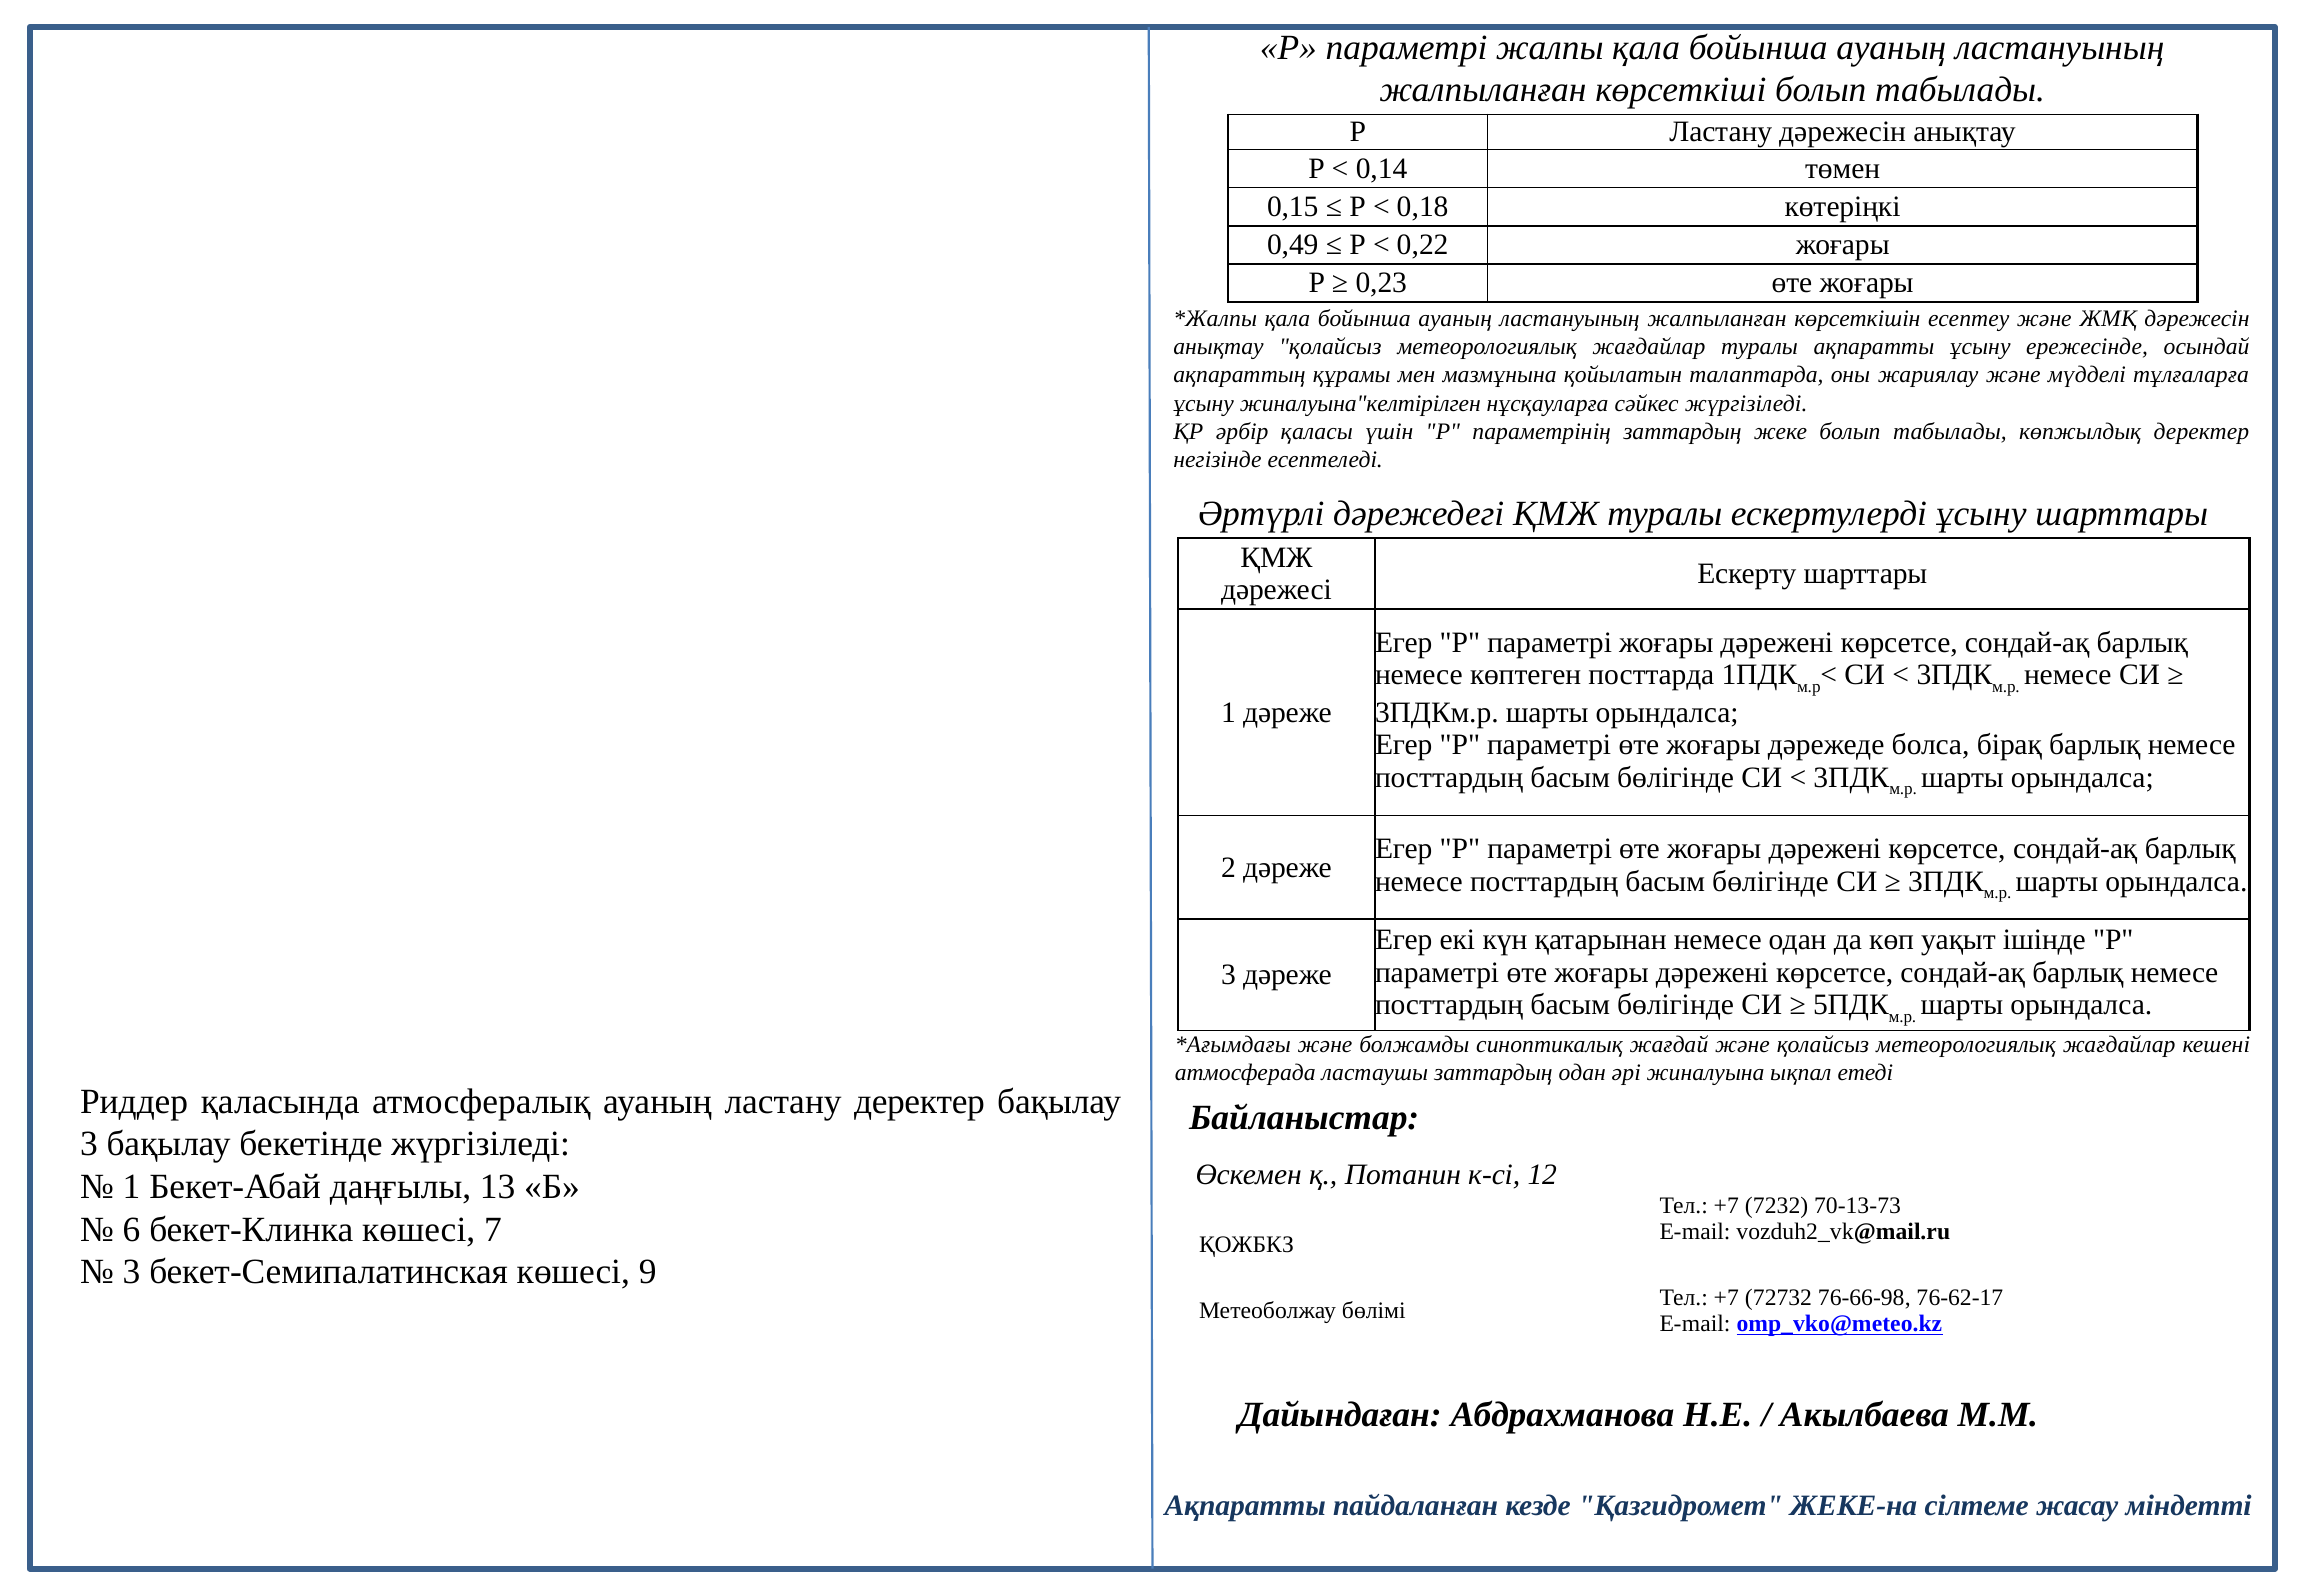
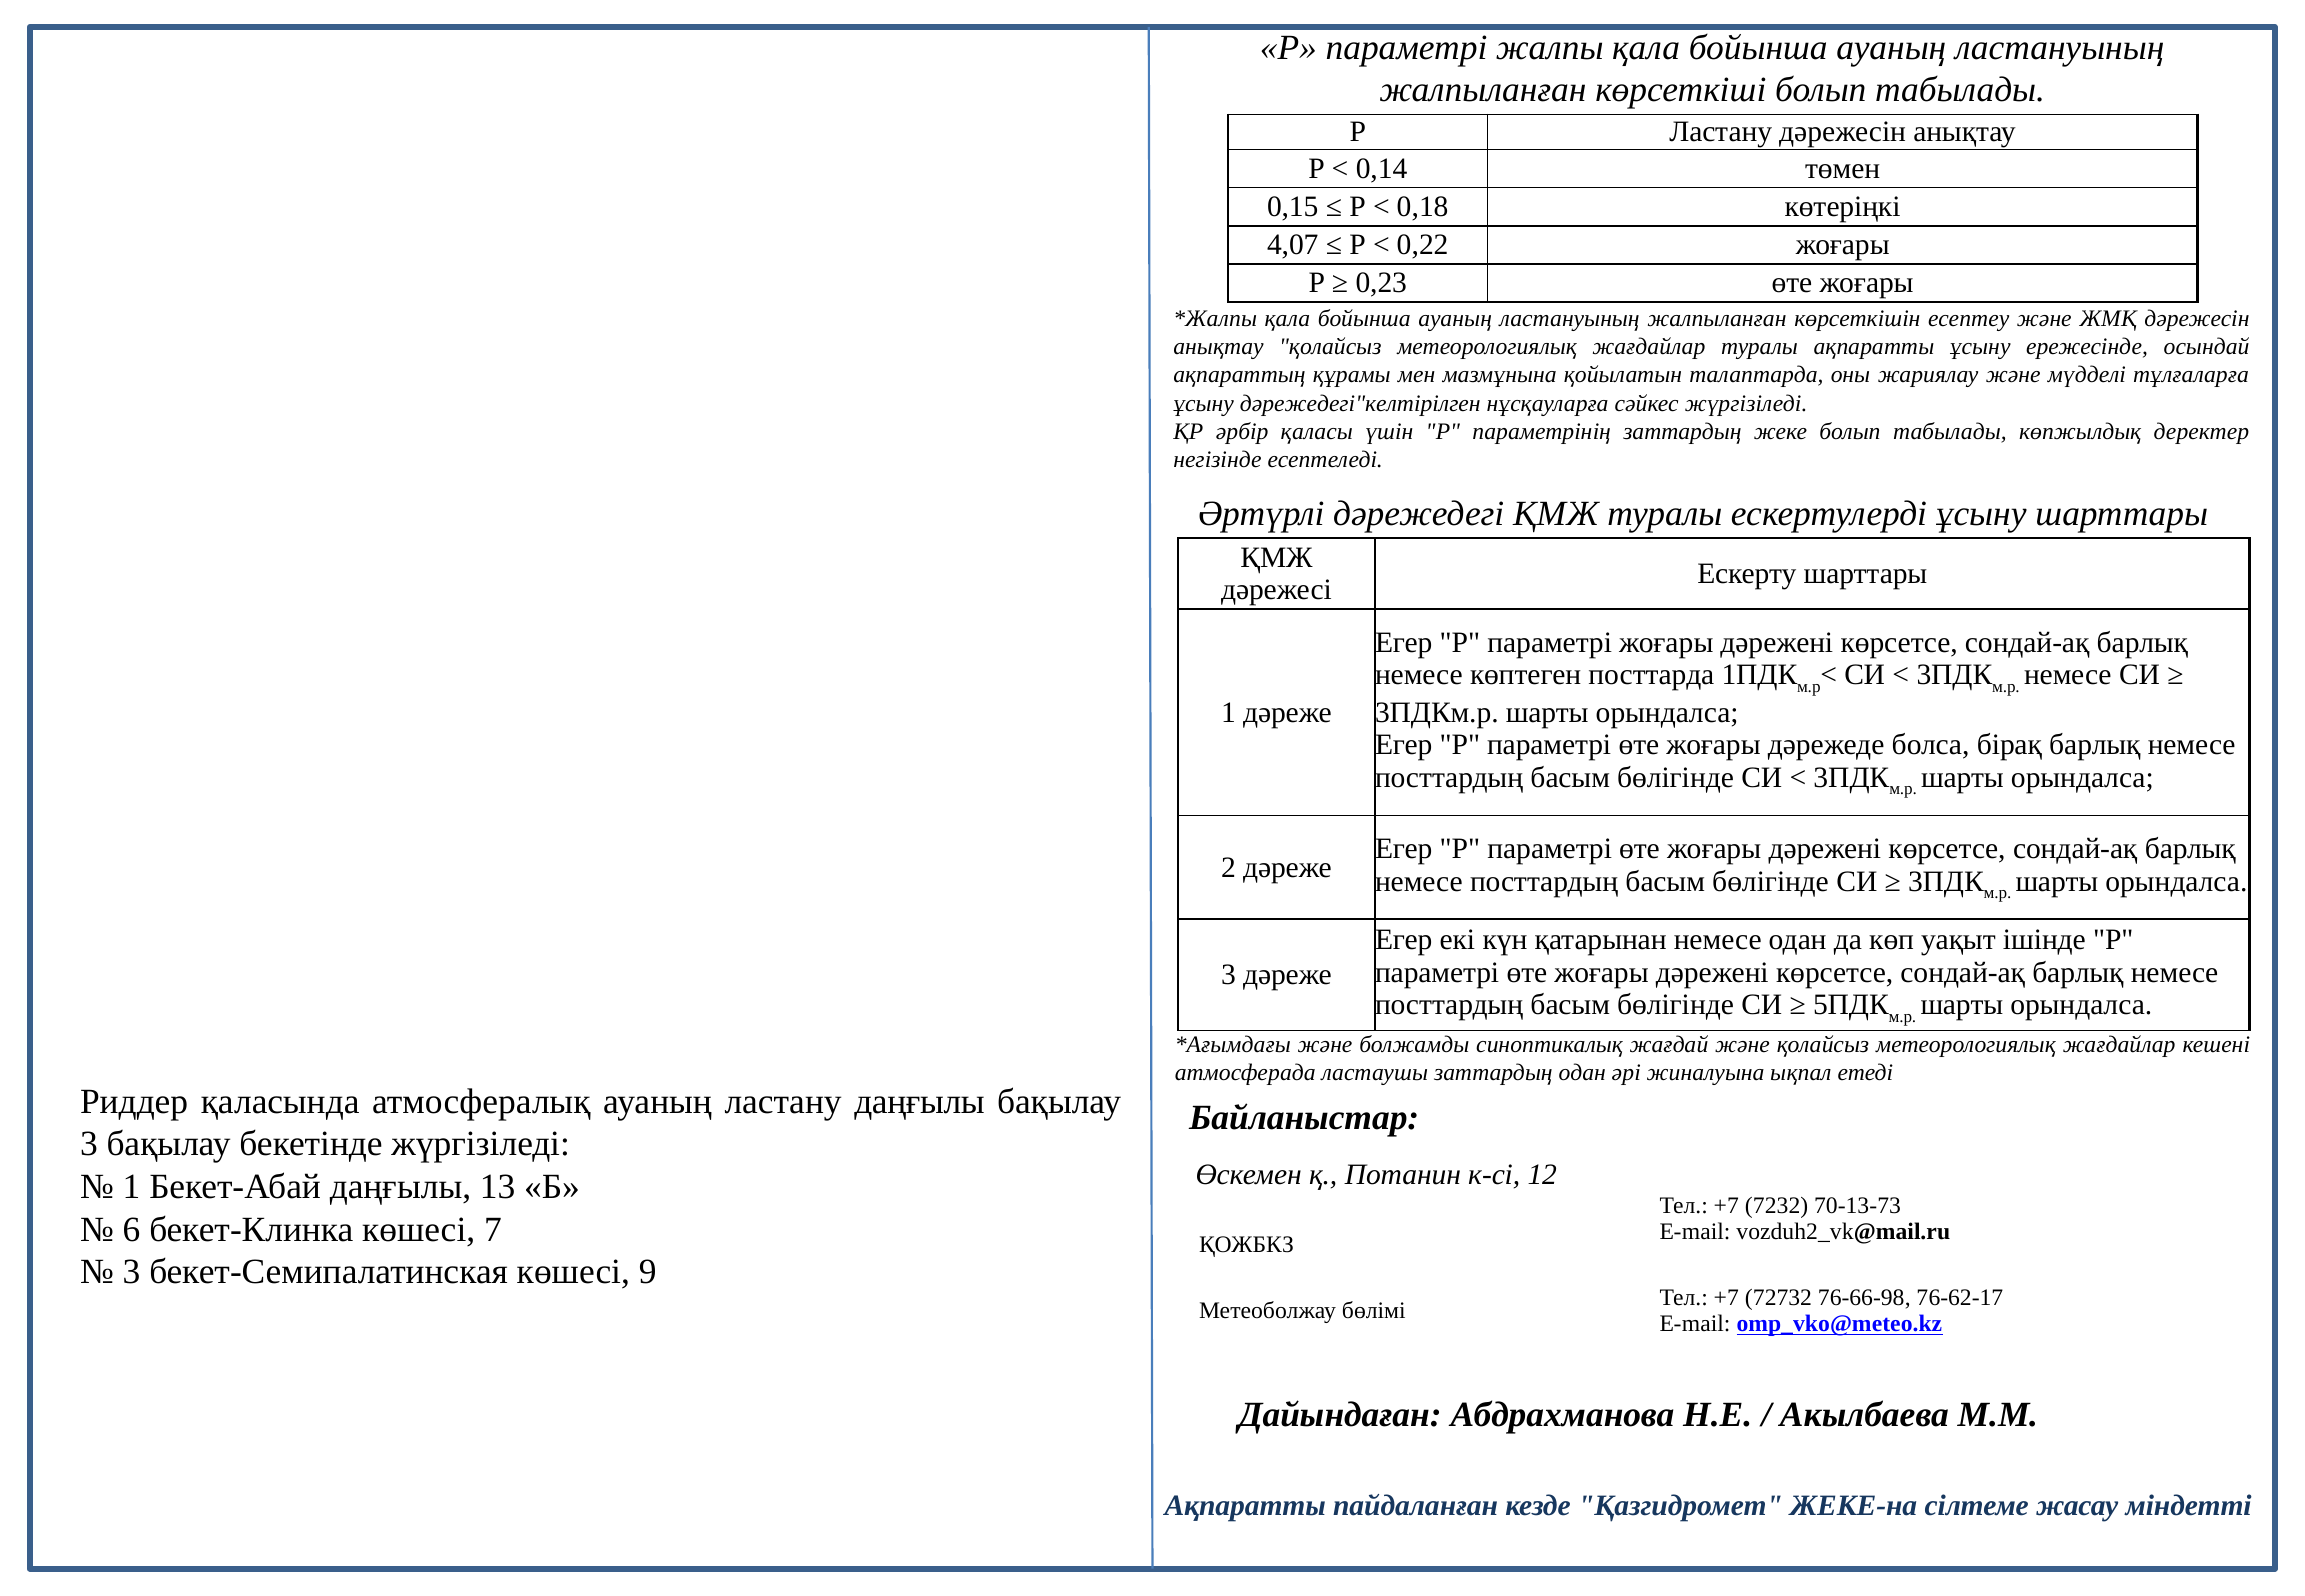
0,49: 0,49 -> 4,07 (1293, 245)
жиналуына"келтірілген: жиналуына"келтірілген -> дәрежедегі"келтірілген (1360, 403)
ластану деректер: деректер -> даңғылы (919, 1102)
